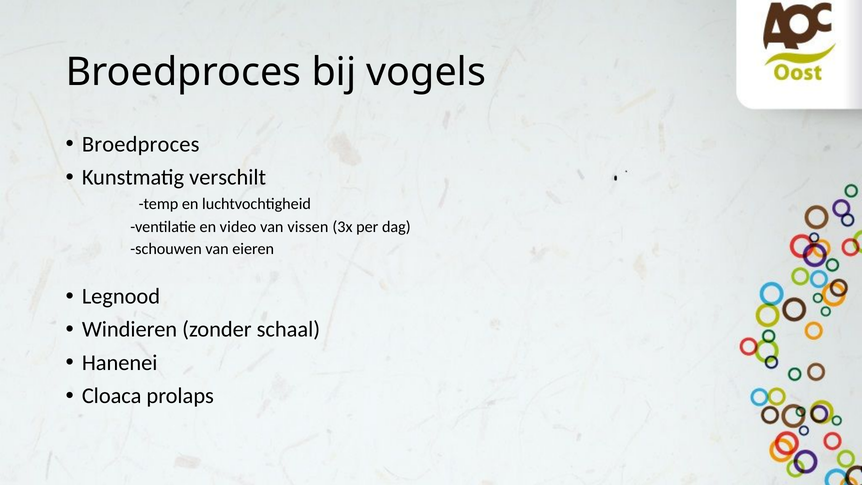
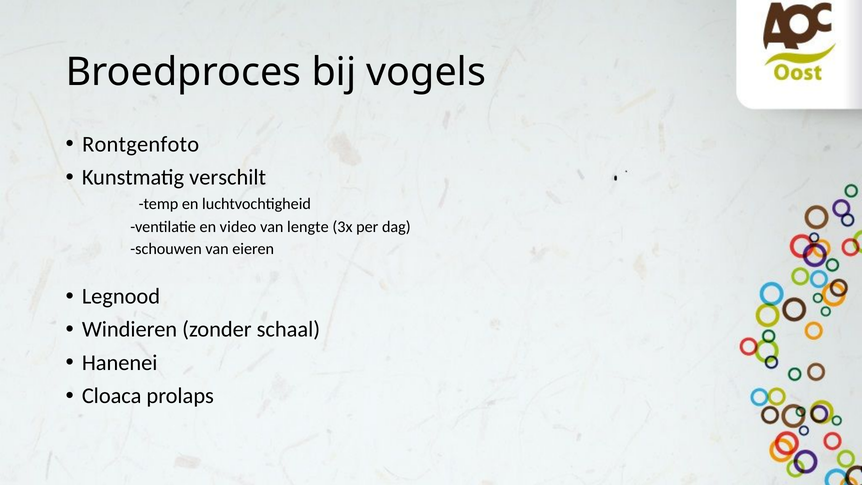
Broedproces: Broedproces -> Rontgenfoto (141, 144)
vissen: vissen -> lengte (308, 227)
